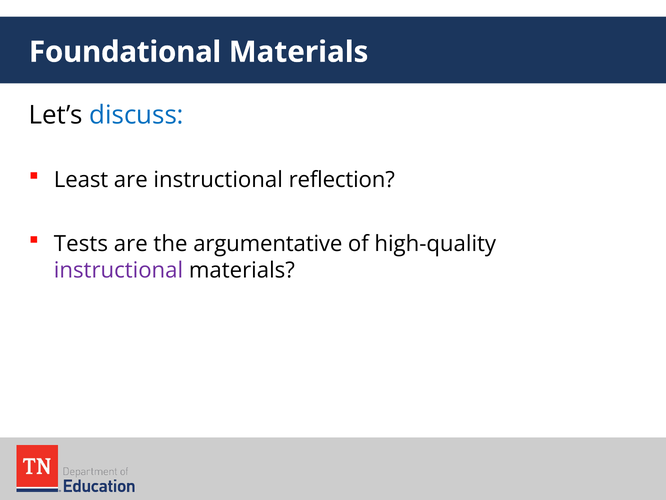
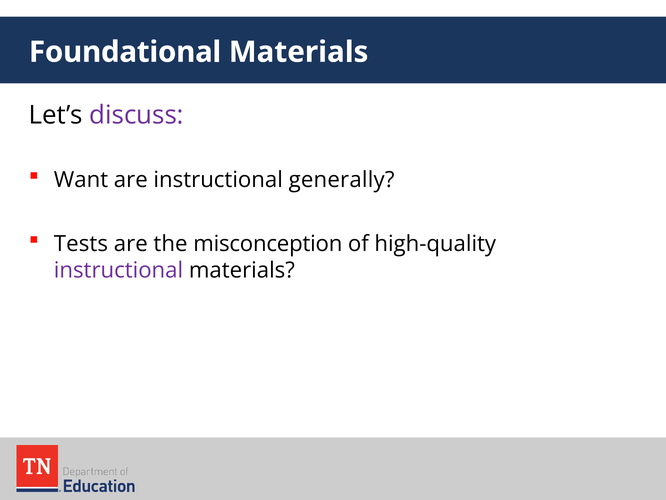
discuss colour: blue -> purple (137, 115)
Least: Least -> Want (81, 180)
reflection: reflection -> generally (342, 180)
argumentative: argumentative -> misconception (268, 244)
